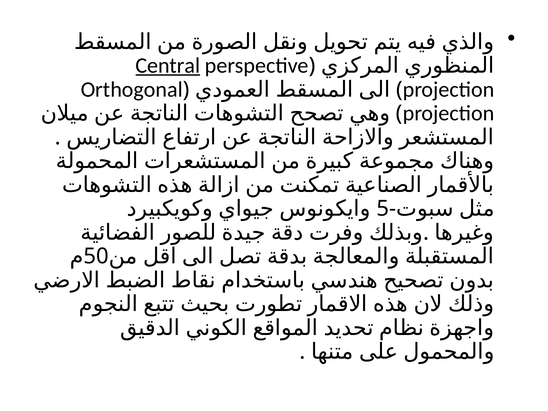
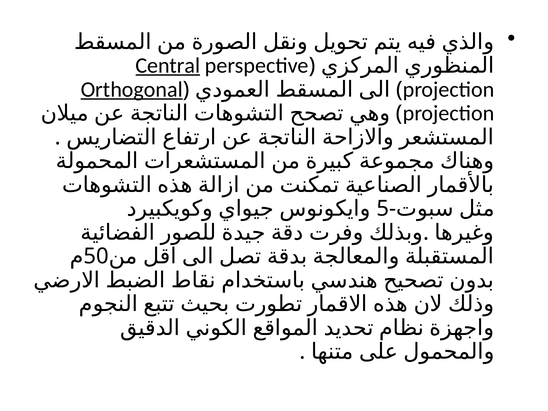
Orthogonal underline: none -> present (132, 89)
